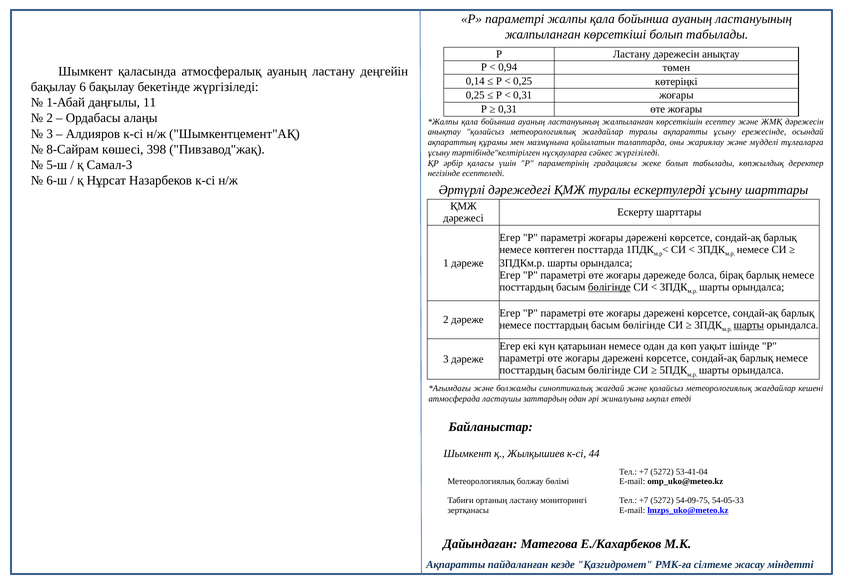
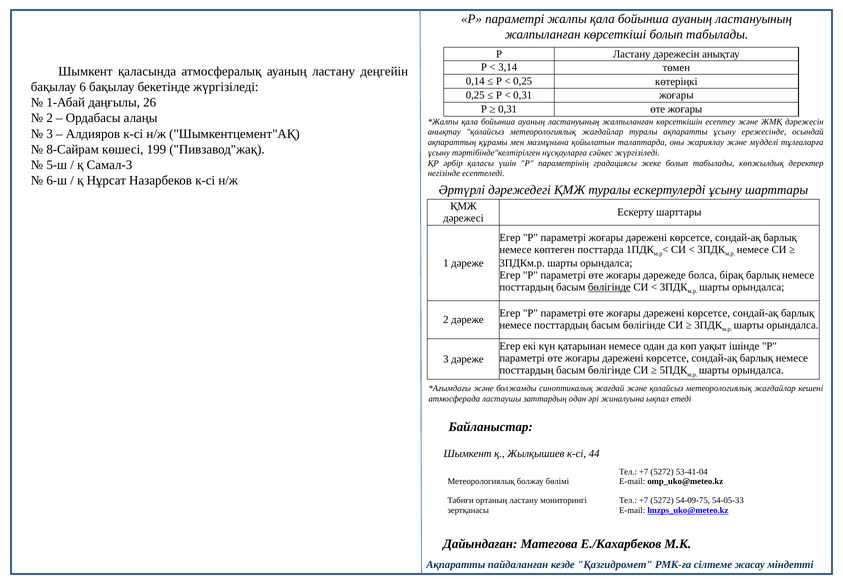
0,94: 0,94 -> 3,14 (508, 67)
11: 11 -> 26 (150, 103)
398: 398 -> 199 (156, 149)
шарты underline: present -> none (749, 325)
